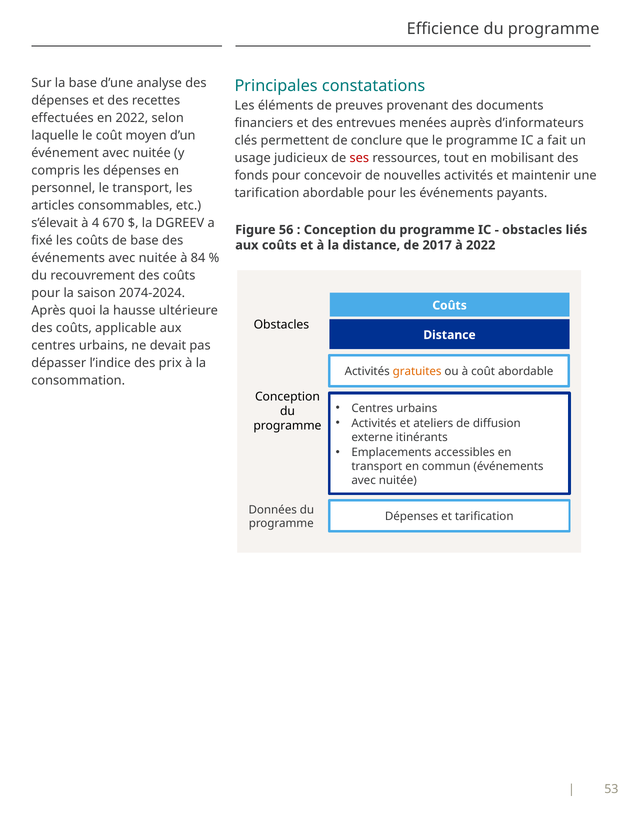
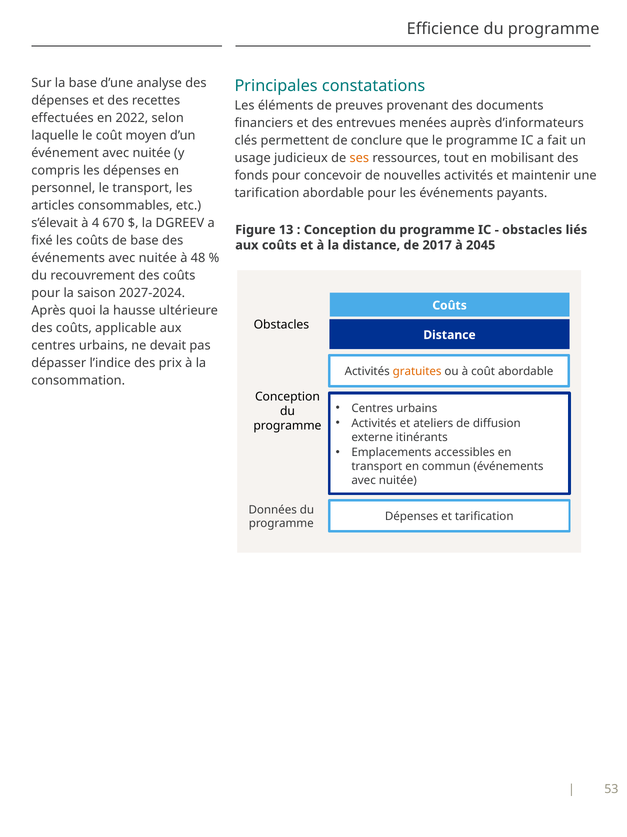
ses colour: red -> orange (359, 158)
56: 56 -> 13 (286, 230)
à 2022: 2022 -> 2045 (481, 245)
84: 84 -> 48 (198, 258)
2074-2024: 2074-2024 -> 2027-2024 (152, 293)
